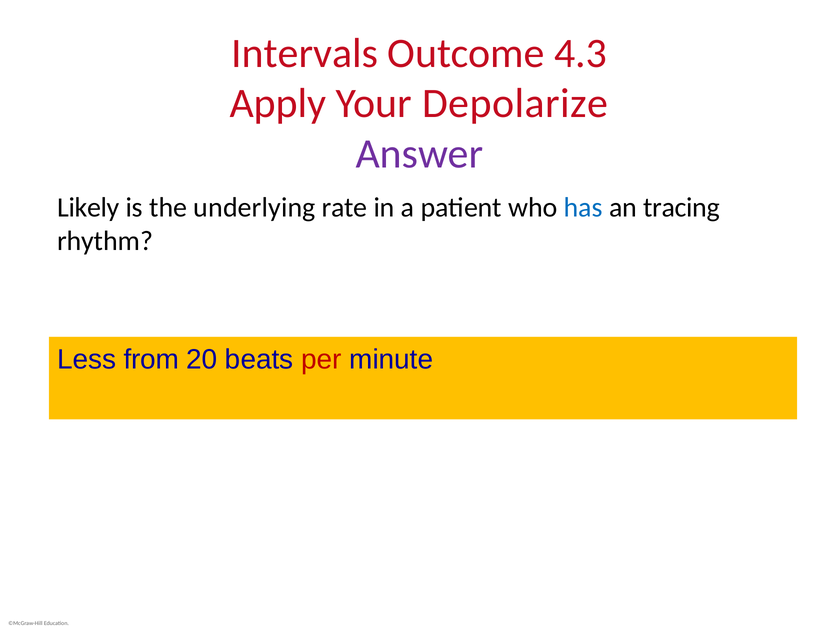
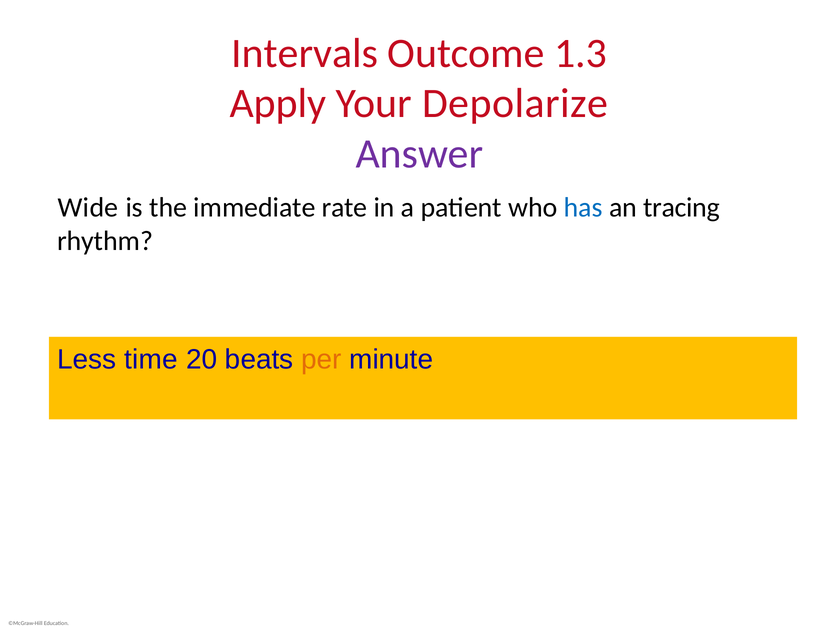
4.3: 4.3 -> 1.3 (581, 53)
Likely: Likely -> Wide (88, 207)
underlying: underlying -> immediate (255, 207)
from: from -> time (151, 360)
per colour: red -> orange (321, 360)
